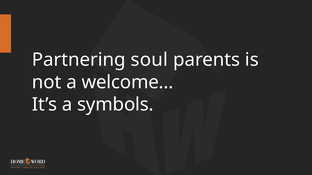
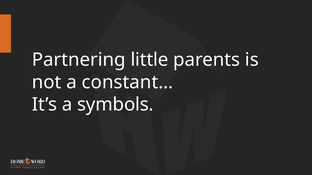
soul: soul -> little (149, 60)
welcome…: welcome… -> constant… (127, 82)
